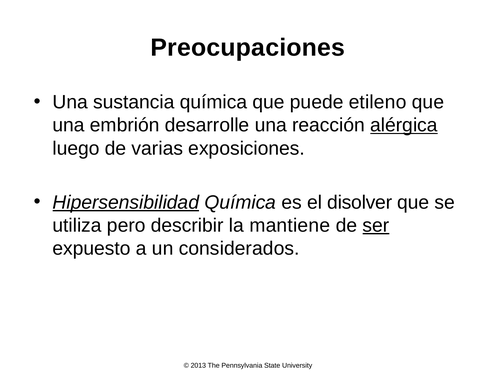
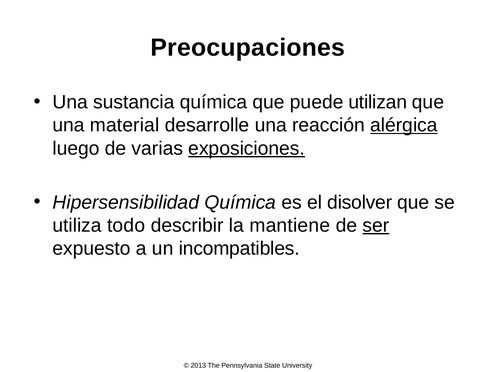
etileno: etileno -> utilizan (378, 102)
embrión: embrión -> material (125, 125)
exposiciones underline: none -> present (247, 148)
Hipersensibilidad underline: present -> none (126, 202)
pero: pero -> todo (126, 225)
considerados: considerados -> incompatibles (239, 249)
